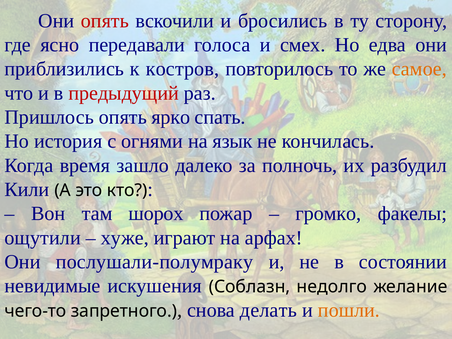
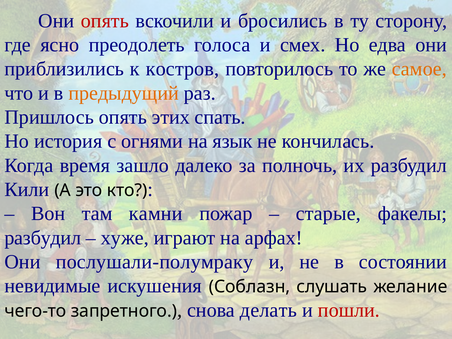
передавали: передавали -> преодолеть (137, 45)
предыдущий colour: red -> orange (124, 93)
ярко: ярко -> этих (171, 117)
шорох: шорох -> камни (156, 214)
громко: громко -> старые (328, 214)
ощутили: ощутили -> разбудил (43, 238)
недолго: недолго -> слушать (332, 287)
пошли colour: orange -> red (349, 310)
